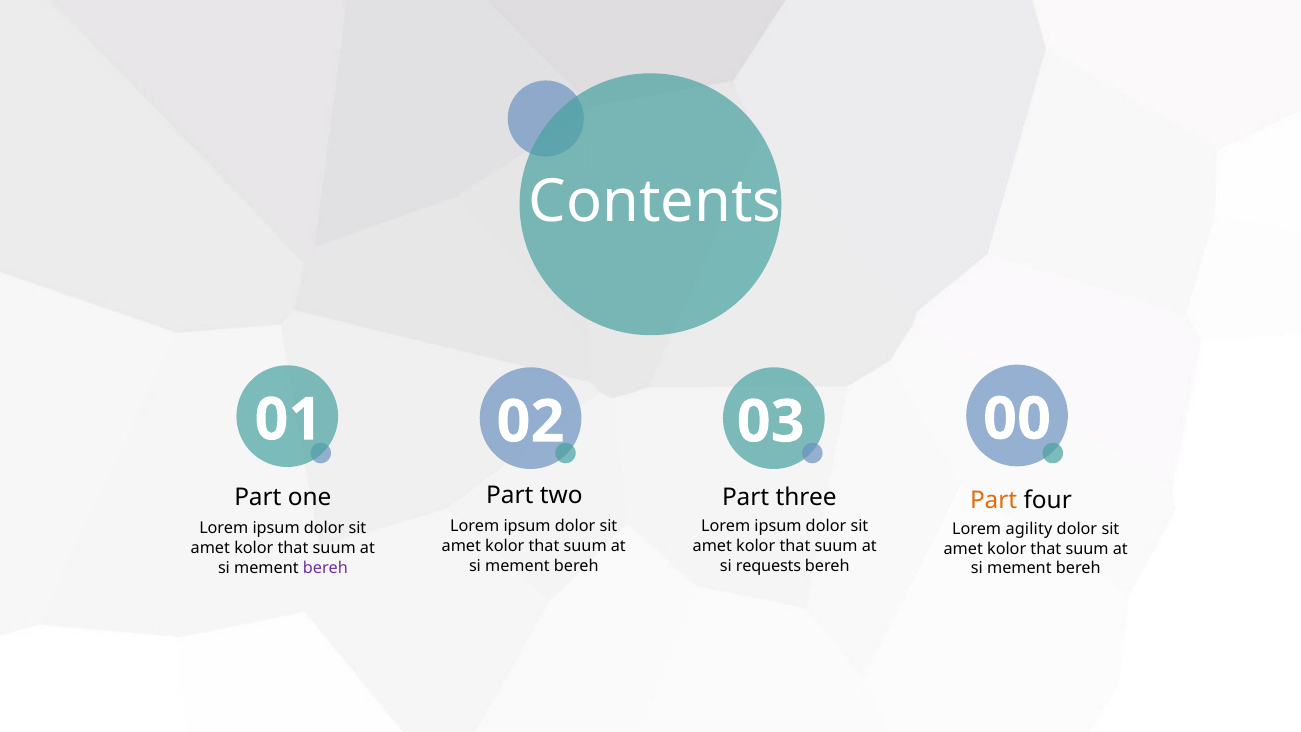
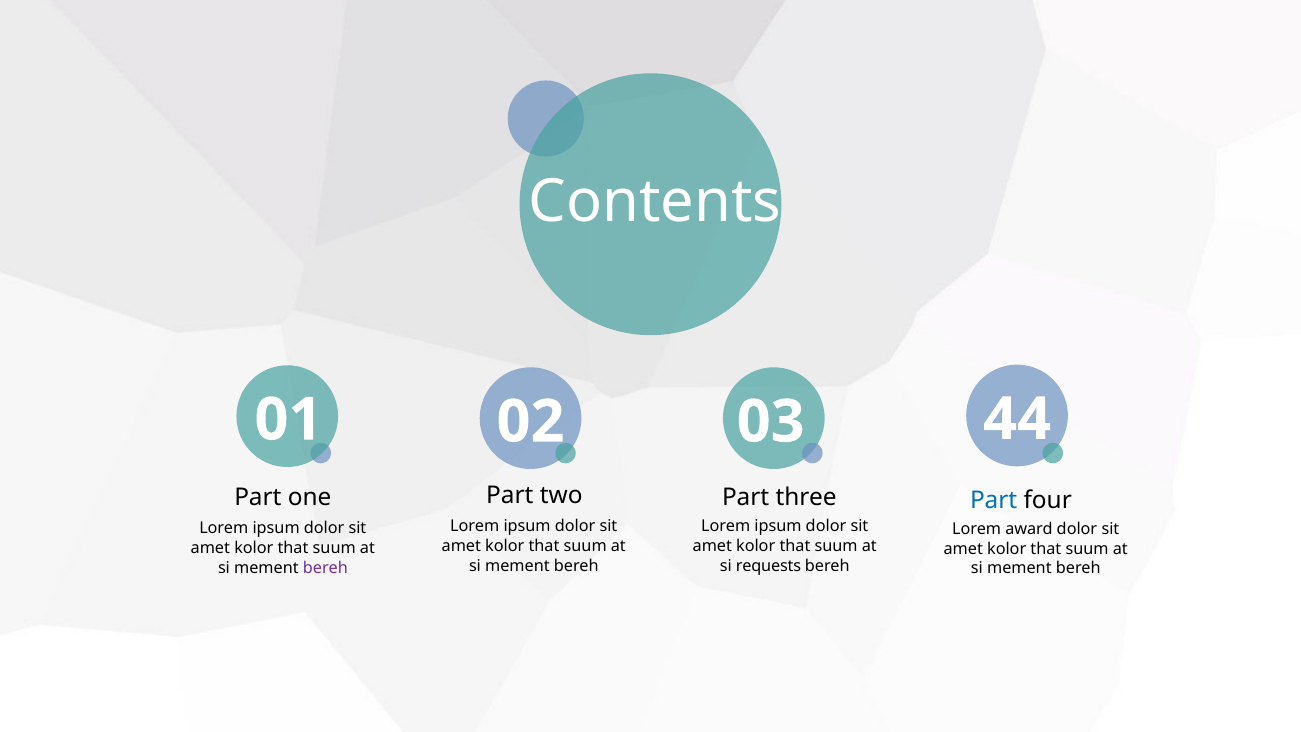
00: 00 -> 44 (1017, 419)
Part colour: orange -> blue (994, 500)
agility: agility -> award (1029, 529)
